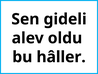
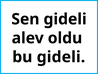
bu hâller: hâller -> gideli (61, 57)
